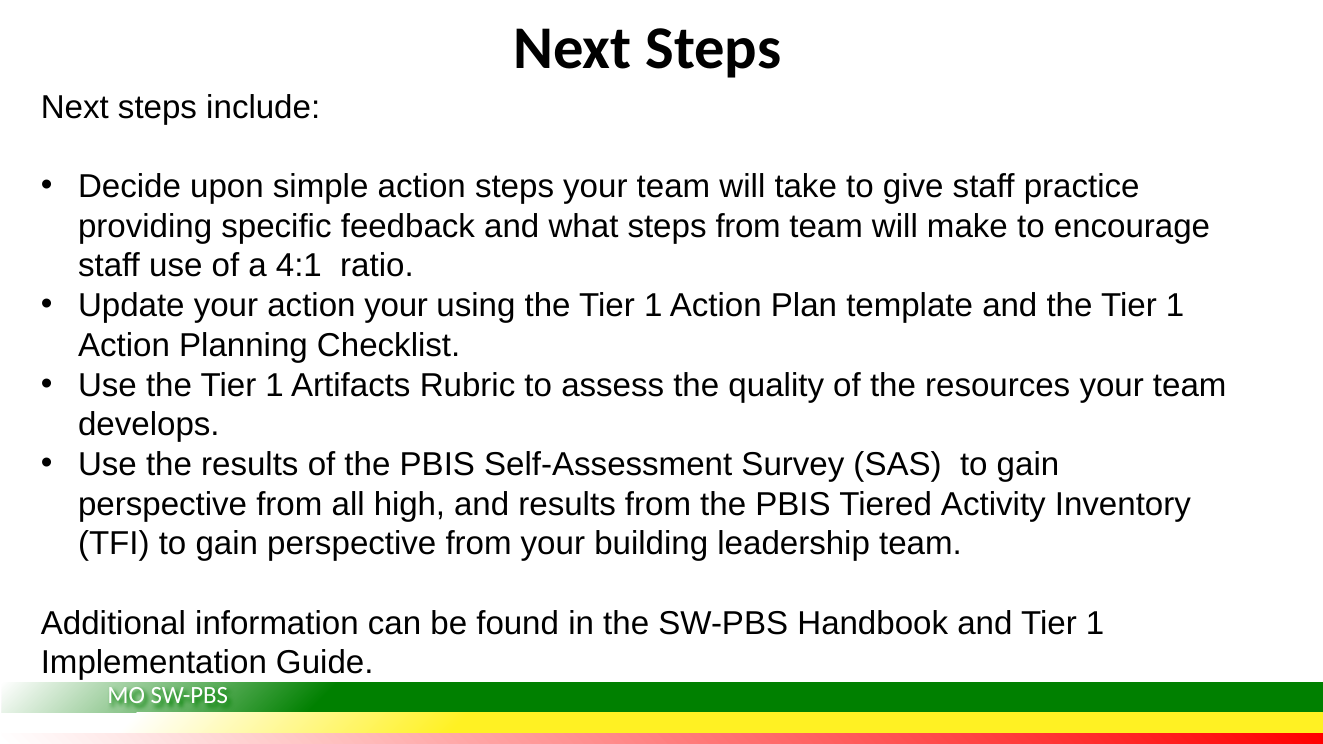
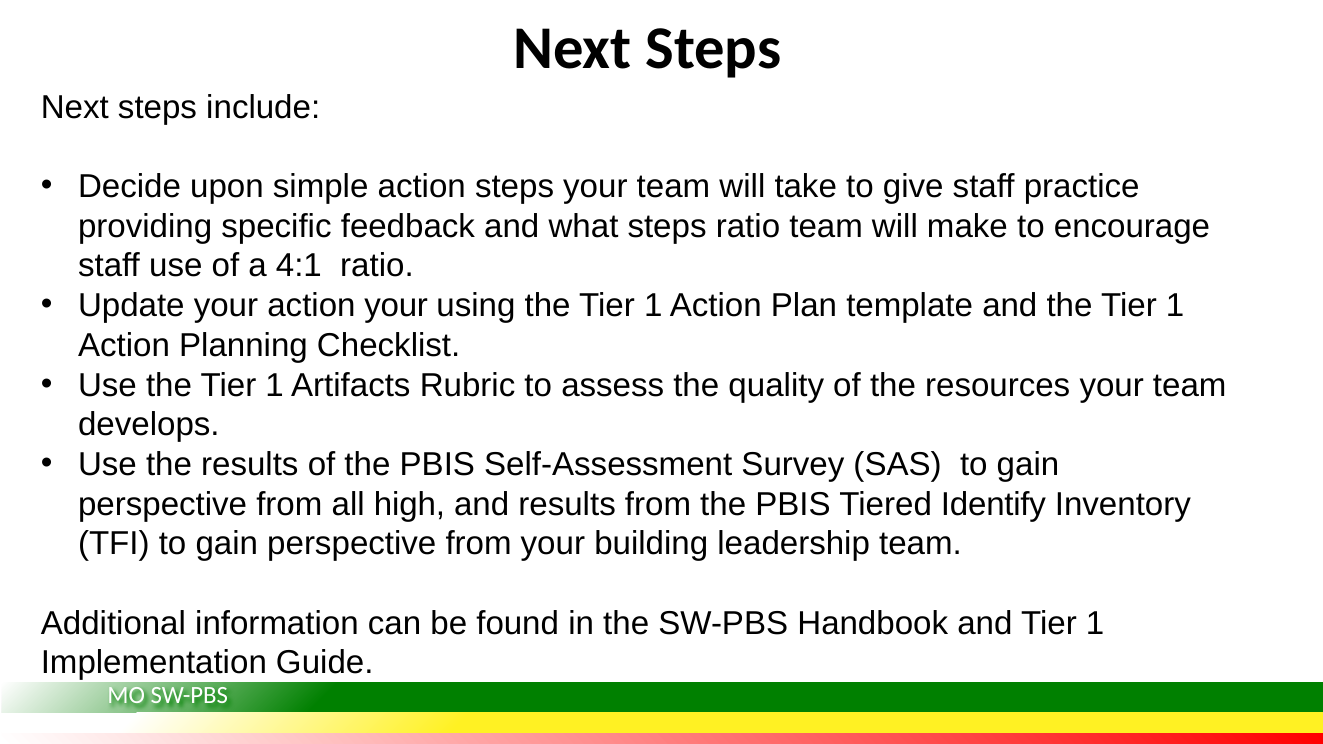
steps from: from -> ratio (748, 226)
Activity: Activity -> Identify (993, 504)
